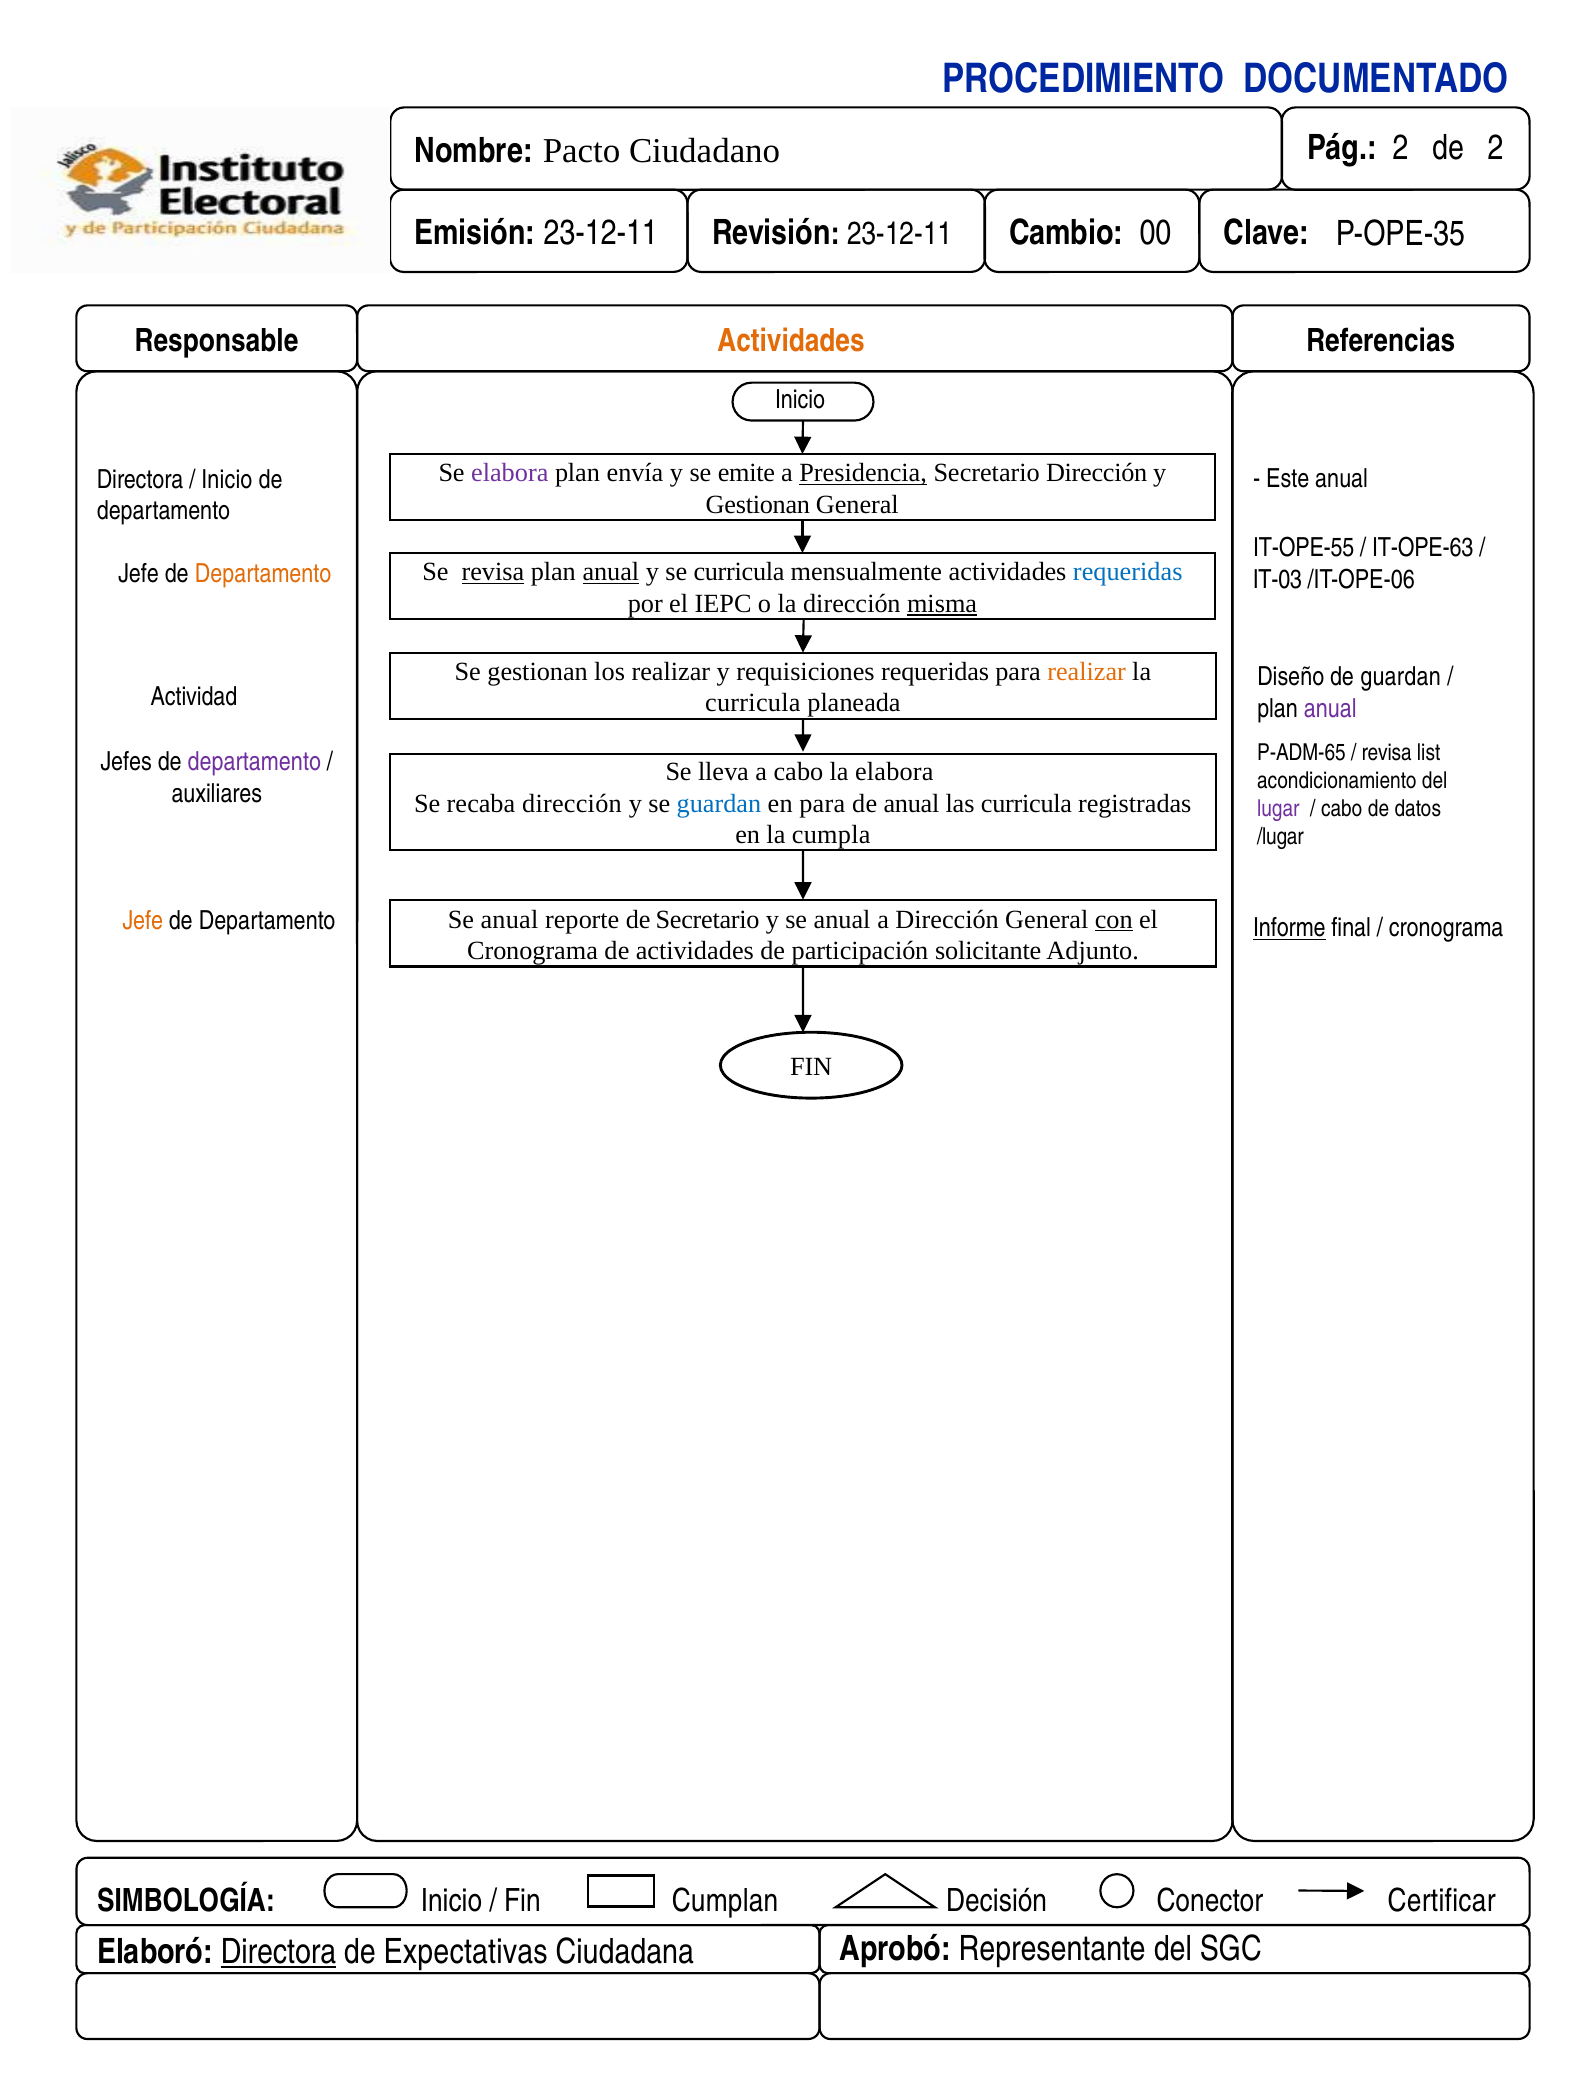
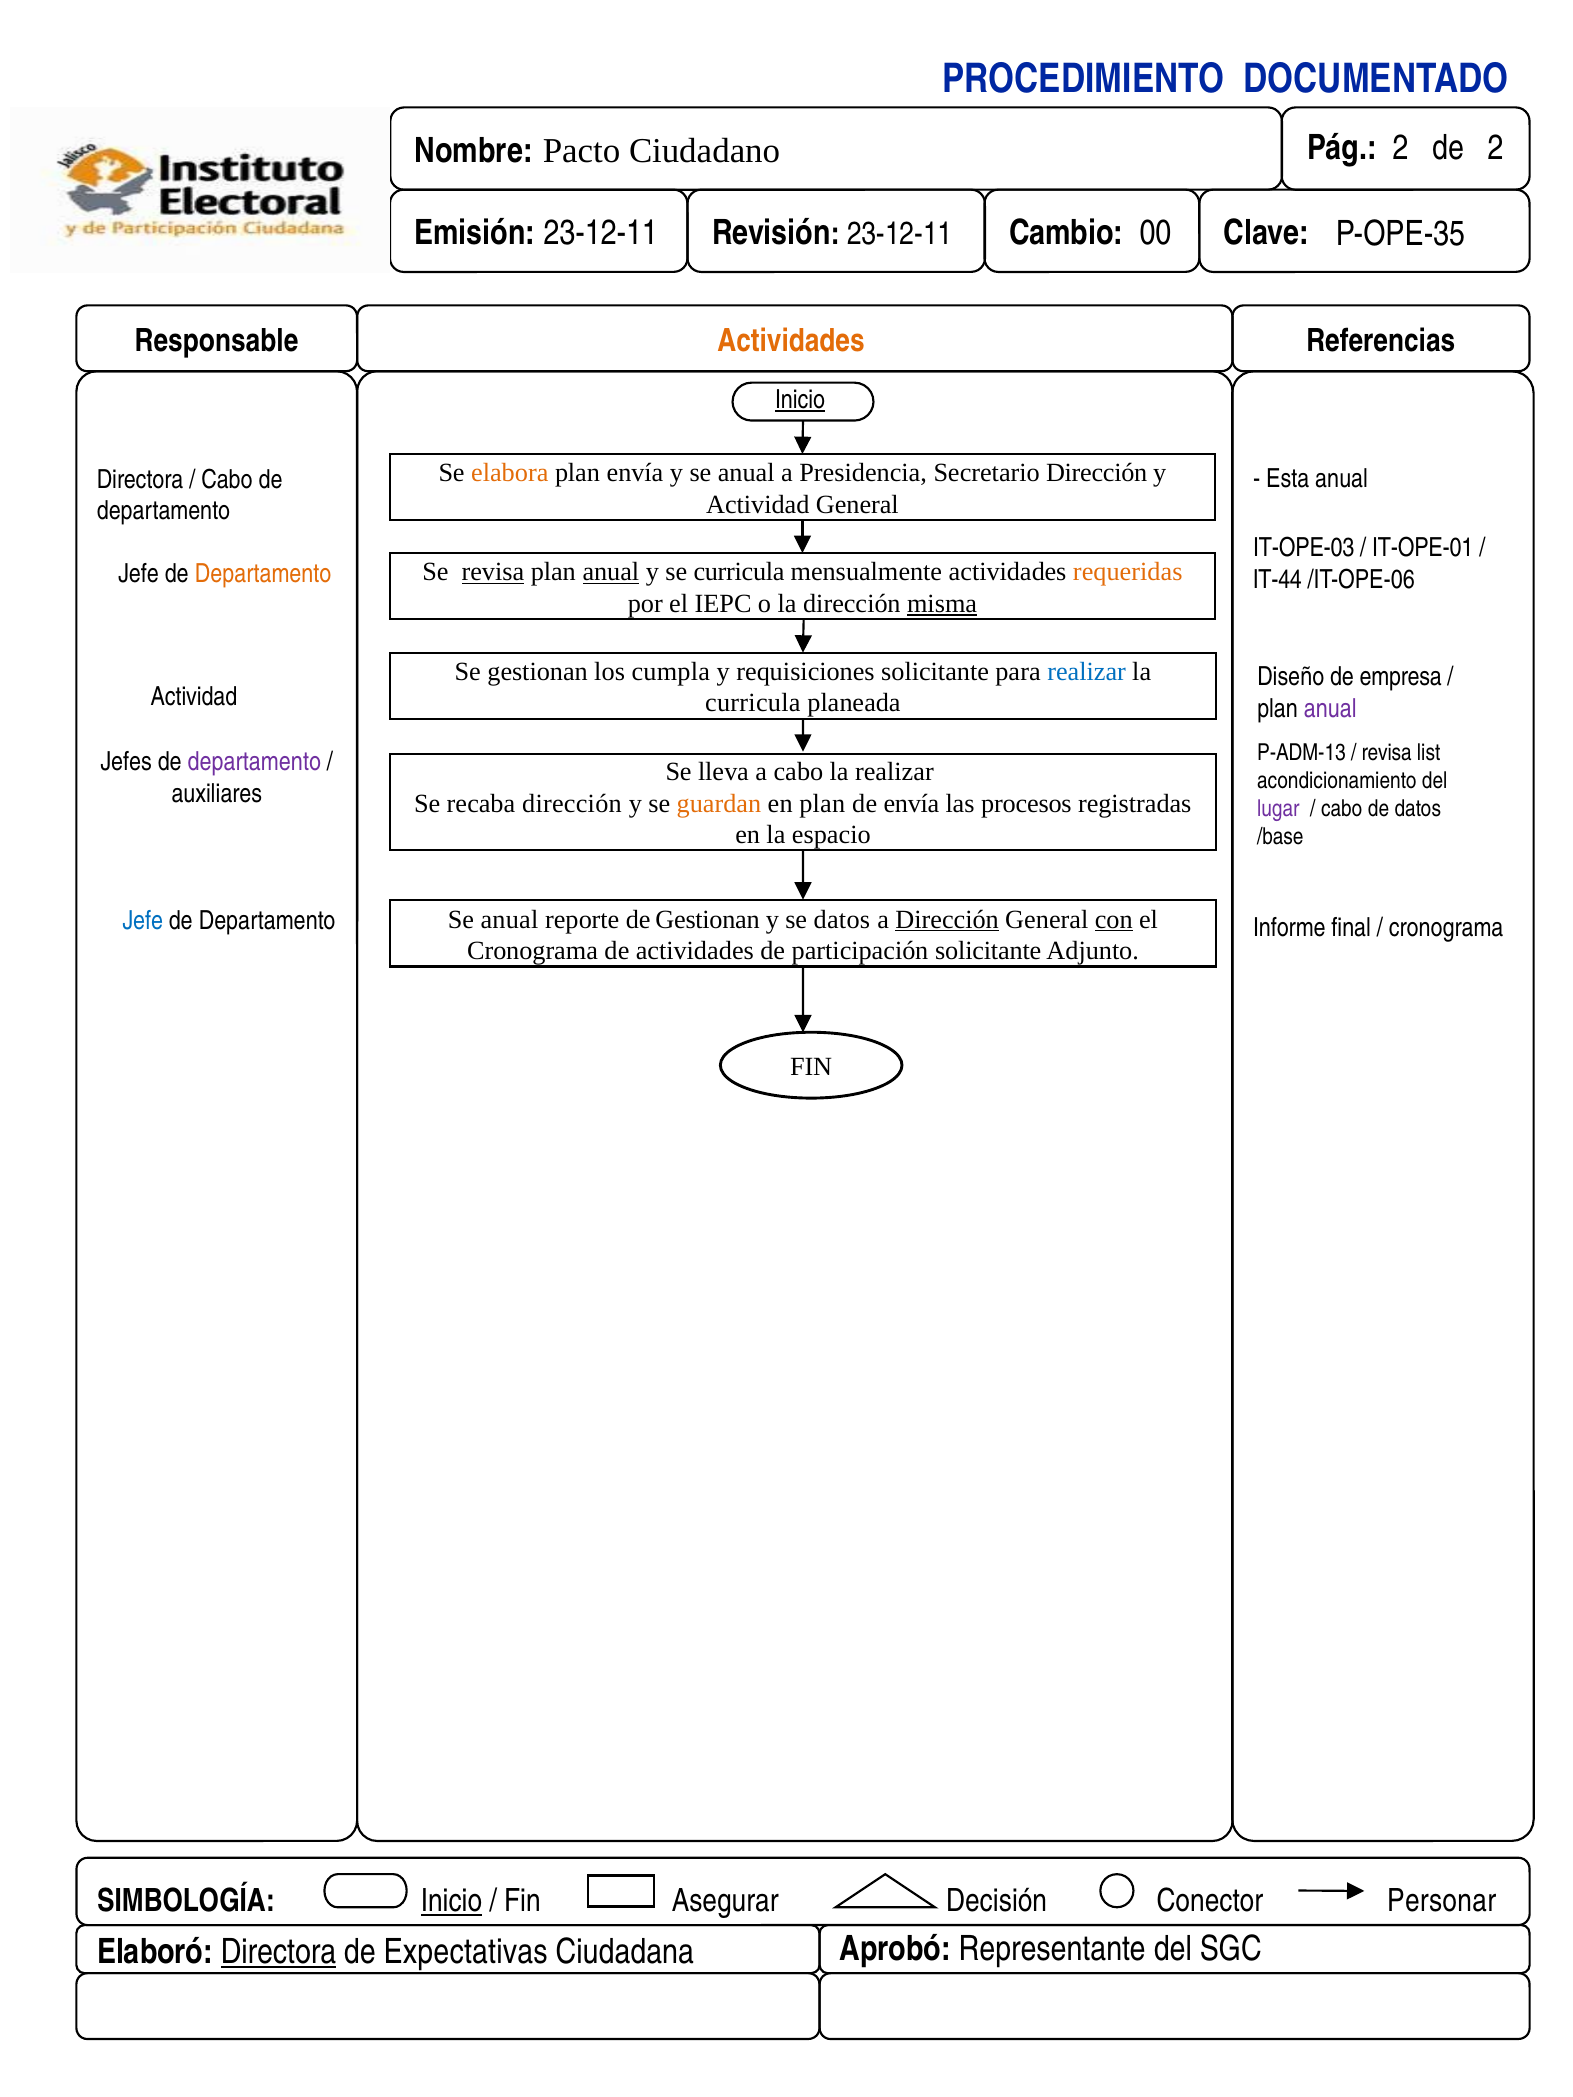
Inicio underline: none -> present (800, 400)
elabora colour: purple -> orange (510, 473)
y se emite: emite -> anual (746, 473)
Presidencia underline: present -> none (863, 473)
Este: Este -> Esta (1288, 479)
Inicio: Inicio -> Cabo (227, 480)
Gestionan: Gestionan -> Actividad (758, 505)
IT-OPE-55: IT-OPE-55 -> IT-OPE-03 (1304, 548)
IT-OPE-63: IT-OPE-63 -> IT-OPE-01 (1423, 548)
requeridas colour: blue -> orange (1128, 572)
IT-03: IT-03 -> IT-44 (1277, 579)
los realizar: realizar -> cumpla (671, 672)
requisiciones requeridas: requeridas -> solicitante (935, 672)
realizar colour: orange -> blue (1087, 672)
de guardan: guardan -> empresa (1401, 677)
P-ADM-65: P-ADM-65 -> P-ADM-13 (1301, 753)
la elabora: elabora -> realizar (894, 772)
guardan colour: blue -> orange (719, 804)
en para: para -> plan (822, 804)
de anual: anual -> envía (911, 804)
las curricula: curricula -> procesos (1026, 804)
cumpla: cumpla -> espacio (831, 835)
/lugar: /lugar -> /base (1280, 837)
de Secretario: Secretario -> Gestionan (708, 920)
y se anual: anual -> datos (842, 920)
Dirección underline: none -> present (947, 920)
Jefe colour: orange -> blue (143, 921)
Informe underline: present -> none (1289, 928)
Inicio underline: none -> present (451, 1901)
Cumplan: Cumplan -> Asegurar (725, 1901)
Certificar: Certificar -> Personar (1442, 1901)
